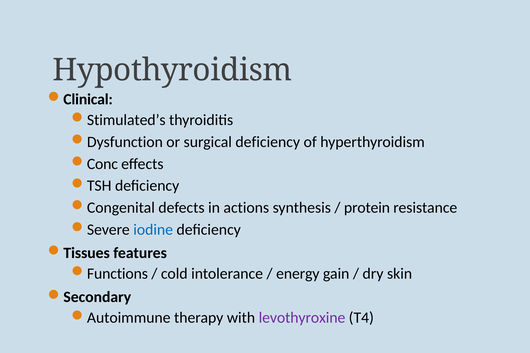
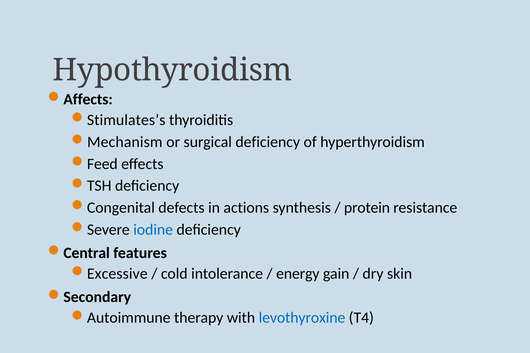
Clinical: Clinical -> Affects (88, 99)
Stimulated’s: Stimulated’s -> Stimulates’s (126, 120)
Dysfunction: Dysfunction -> Mechanism (125, 142)
Conc: Conc -> Feed (102, 164)
Tissues: Tissues -> Central (87, 253)
Functions: Functions -> Excessive (117, 274)
levothyroxine colour: purple -> blue (302, 318)
